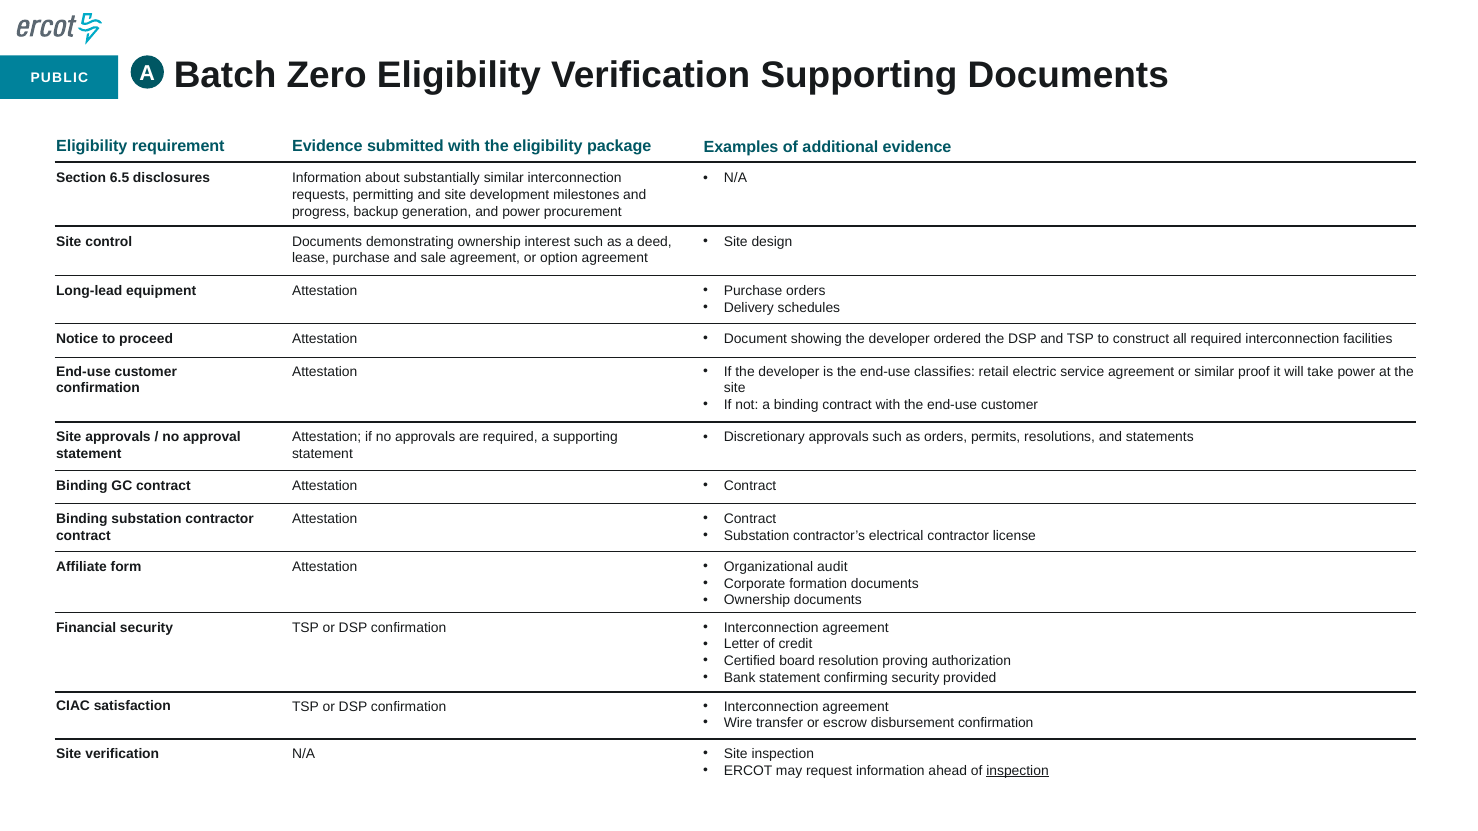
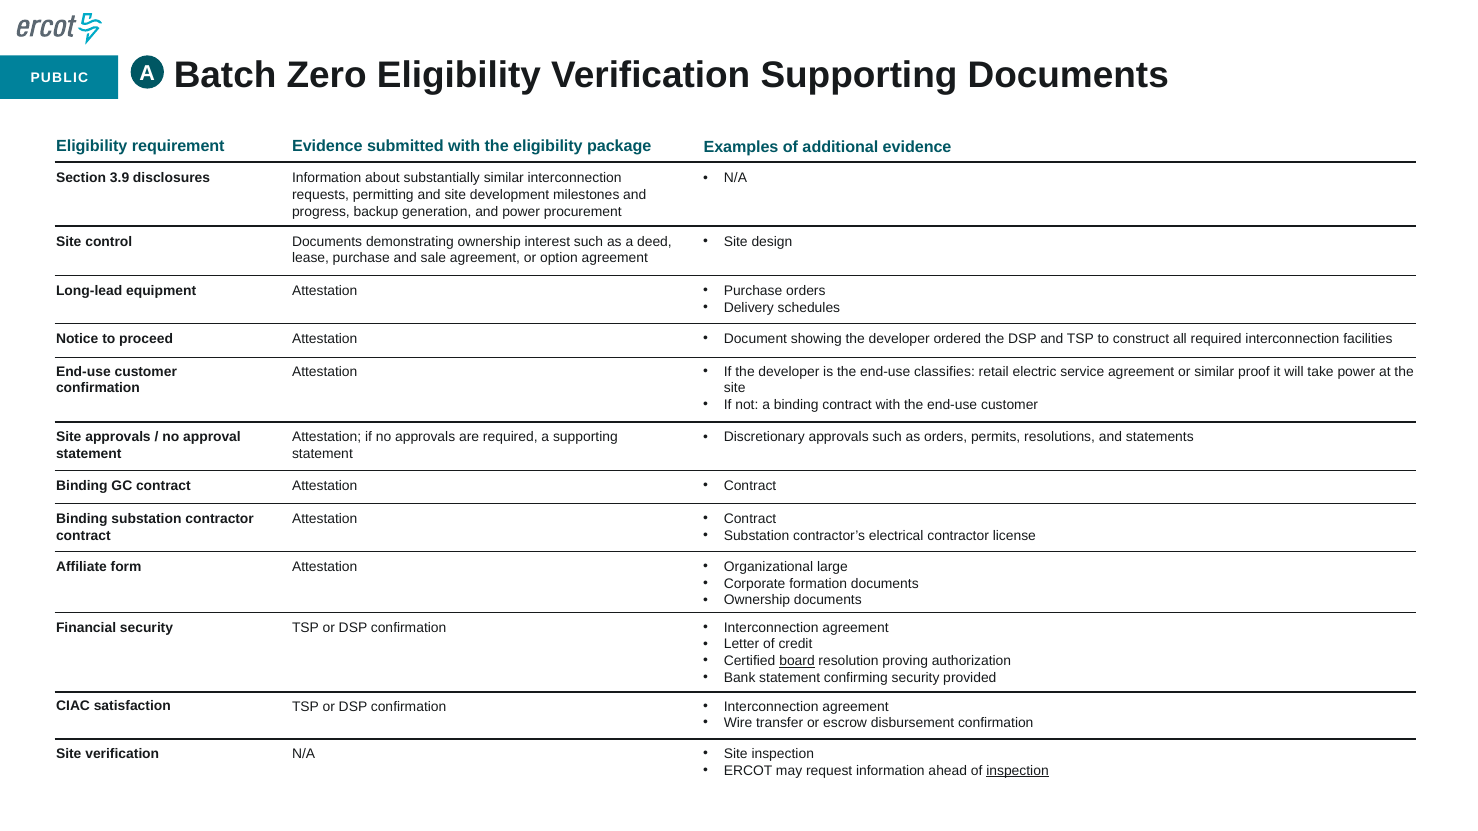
6.5: 6.5 -> 3.9 (120, 178)
audit: audit -> large (832, 567)
board underline: none -> present (797, 661)
